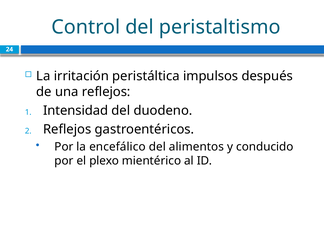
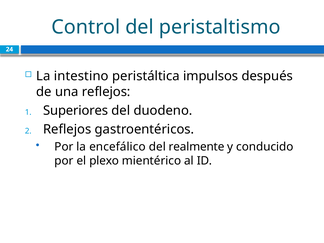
irritación: irritación -> intestino (81, 76)
Intensidad: Intensidad -> Superiores (76, 111)
alimentos: alimentos -> realmente (197, 147)
